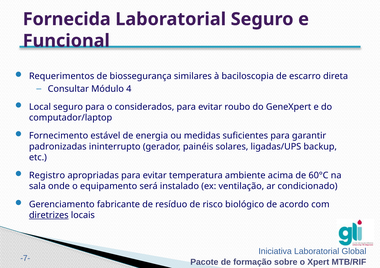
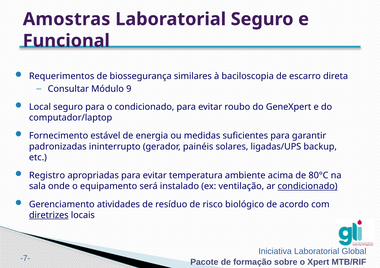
Fornecida: Fornecida -> Amostras (67, 19)
4: 4 -> 9 (129, 89)
o considerados: considerados -> condicionado (144, 107)
60°C: 60°C -> 80°C (318, 176)
condicionado underline: none -> present (308, 186)
fabricante: fabricante -> atividades (118, 204)
